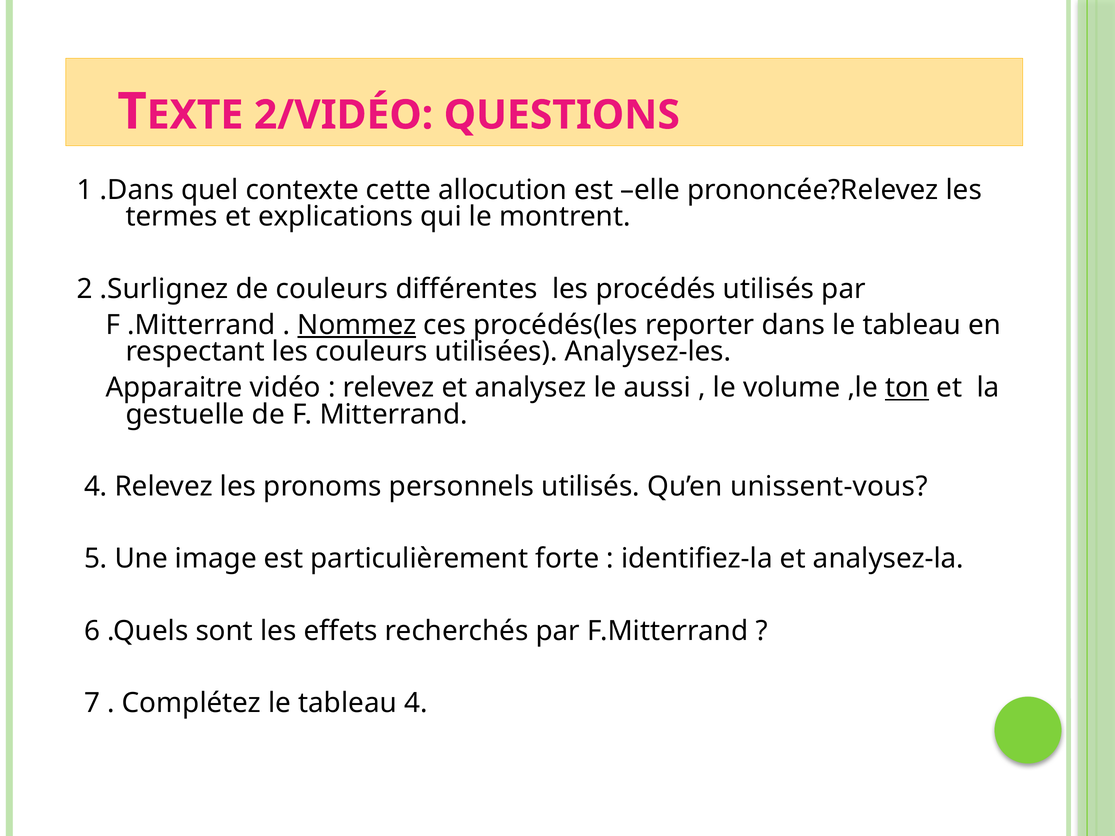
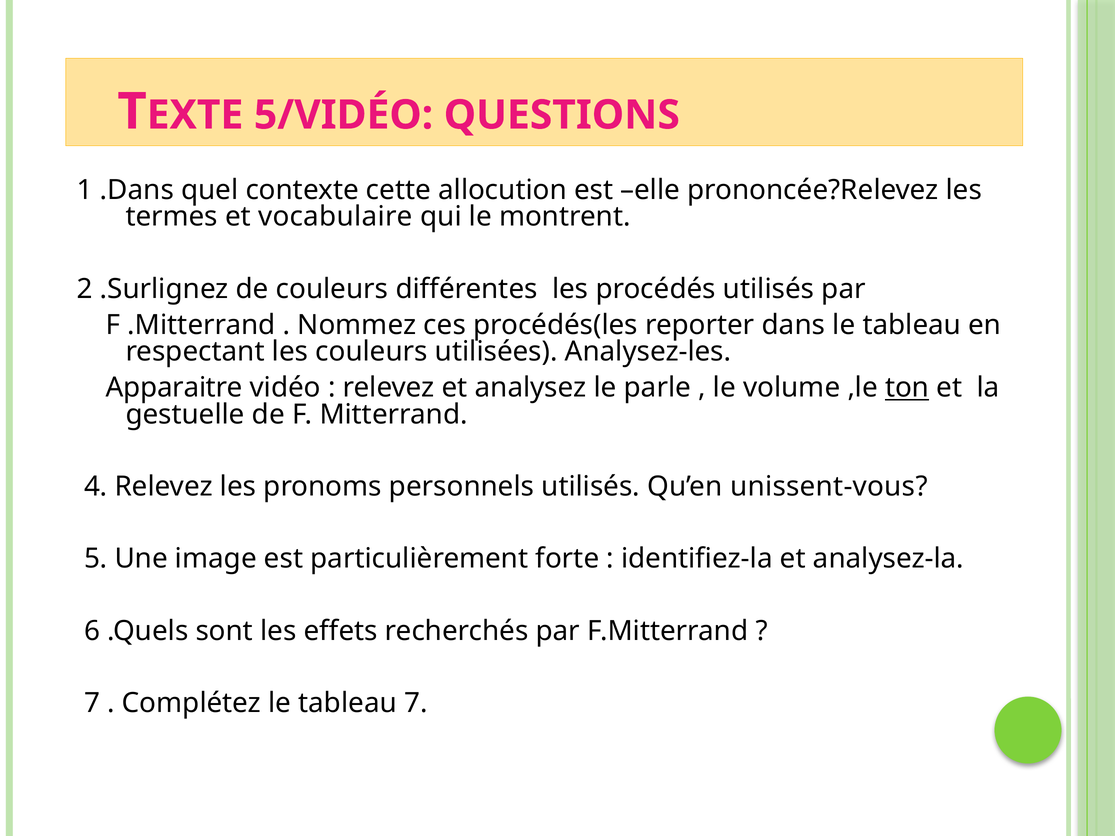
2/VIDÉO: 2/VIDÉO -> 5/VIDÉO (344, 115)
explications: explications -> vocabulaire (335, 217)
Nommez underline: present -> none (357, 325)
aussi: aussi -> parle (657, 388)
tableau 4: 4 -> 7 (416, 703)
